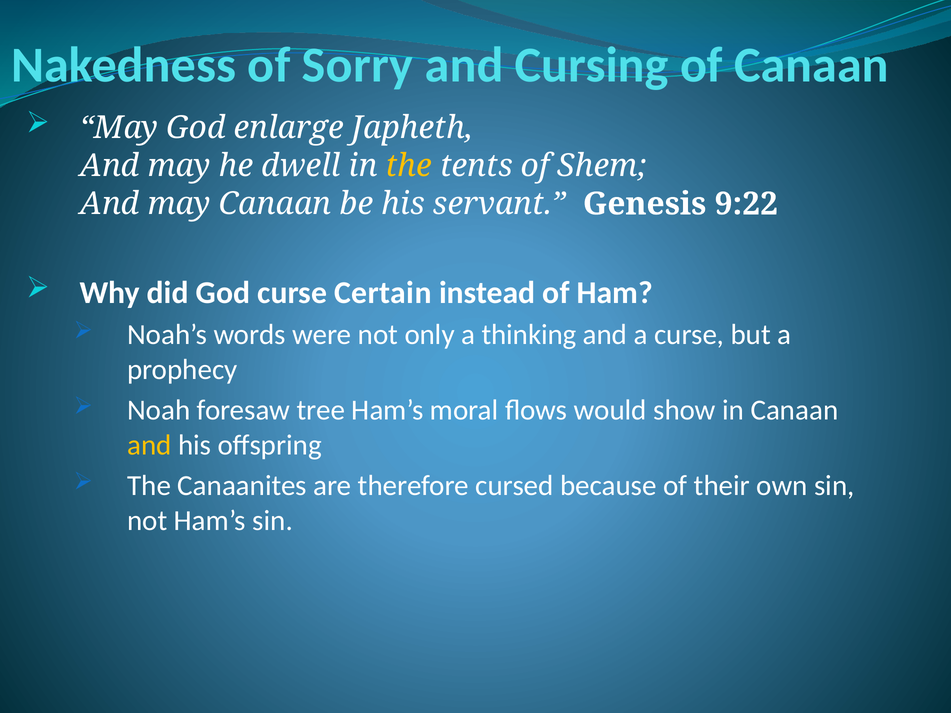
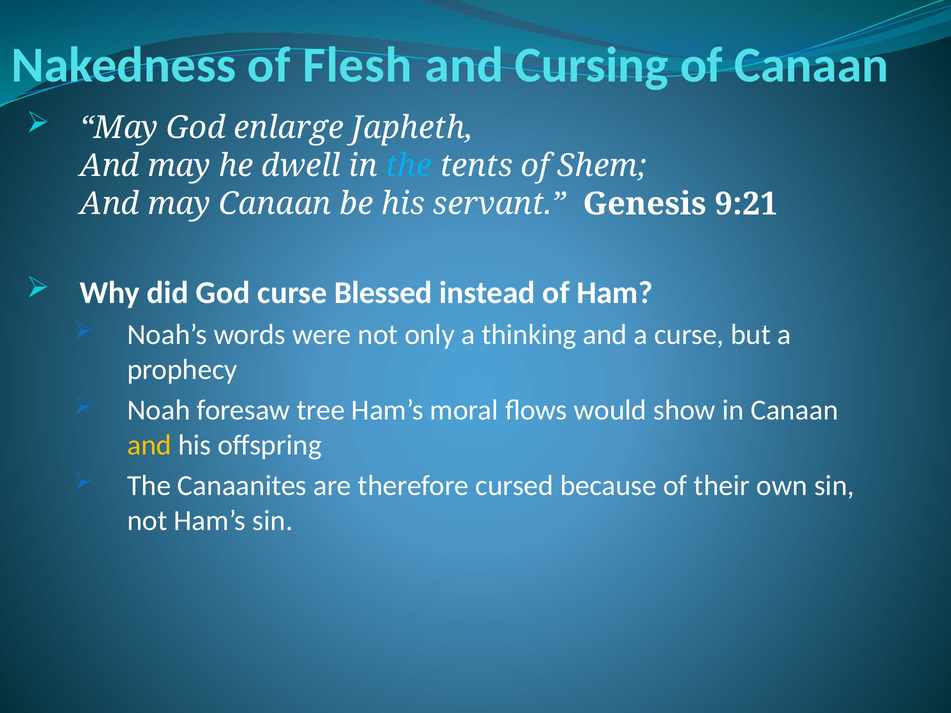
Sorry: Sorry -> Flesh (357, 65)
the colour: yellow -> light blue (409, 166)
9:22: 9:22 -> 9:21 (746, 204)
Certain: Certain -> Blessed (383, 293)
